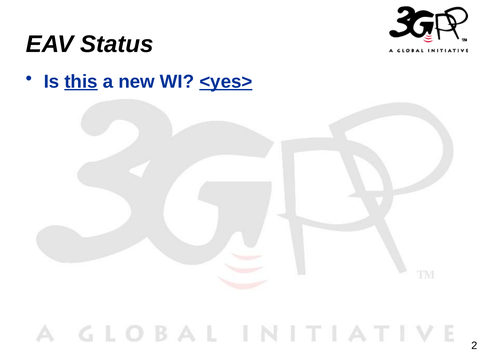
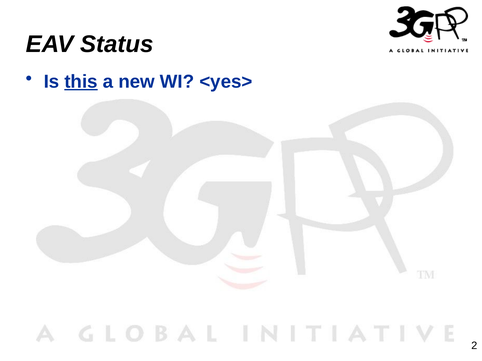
<yes> underline: present -> none (226, 82)
